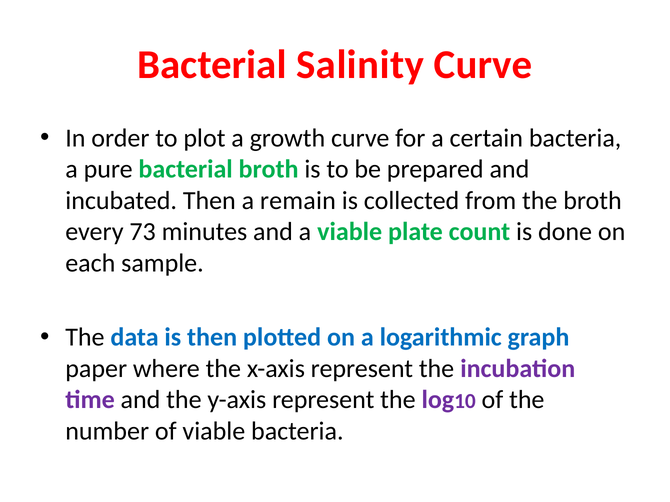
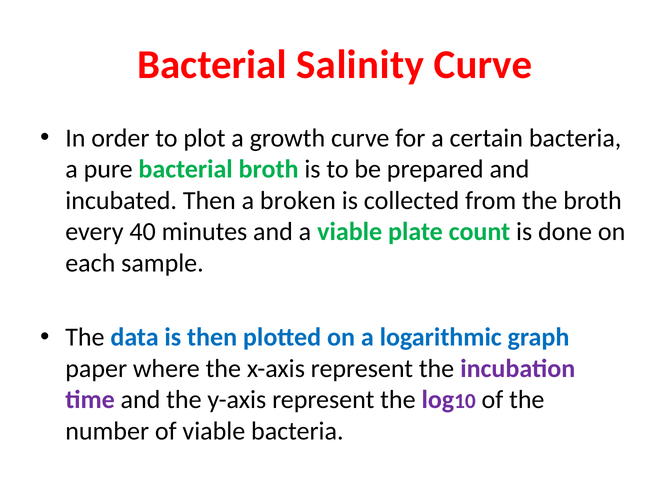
remain: remain -> broken (298, 201)
73: 73 -> 40 (143, 232)
